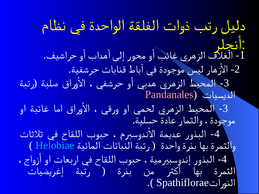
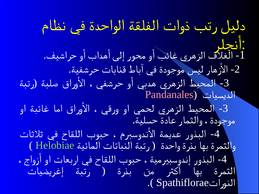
Helobiae colour: light blue -> light green (55, 146)
